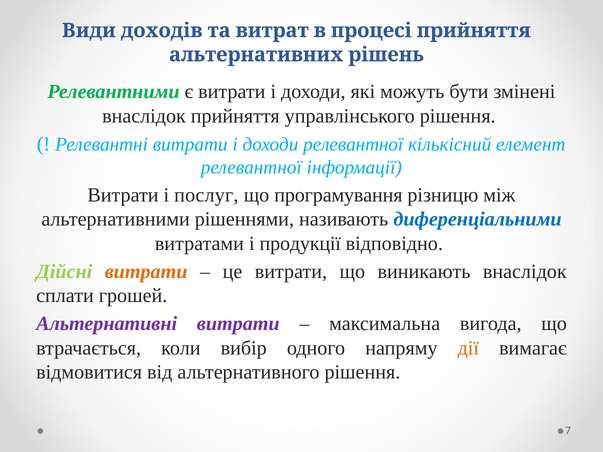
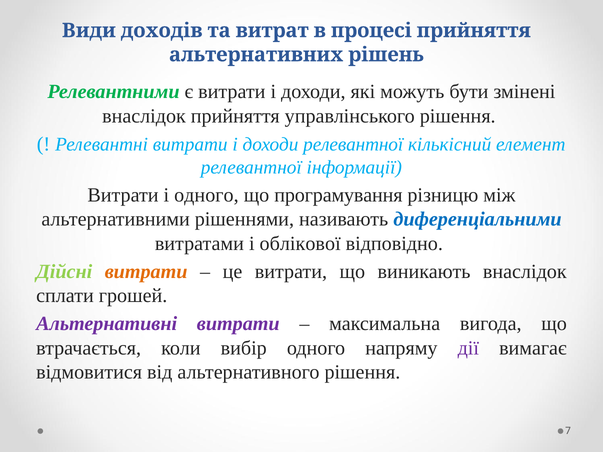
і послуг: послуг -> одного (206, 195)
продукції: продукції -> облікової (300, 244)
дії colour: orange -> purple (468, 348)
